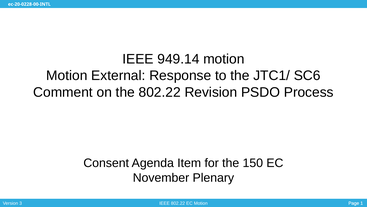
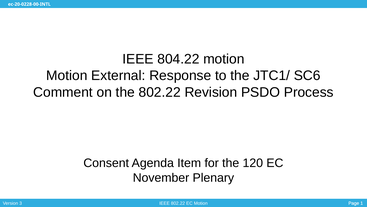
949.14: 949.14 -> 804.22 (178, 59)
150: 150 -> 120 (253, 163)
